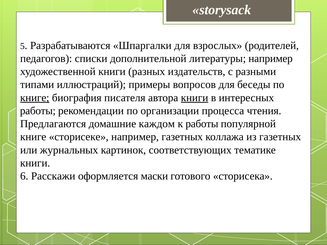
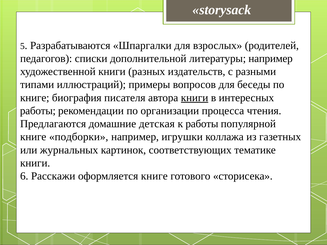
книге underline: present -> none (35, 98)
каждом: каждом -> детская (157, 124)
сторисеке: сторисеке -> подборки (79, 137)
например газетных: газетных -> игрушки (182, 137)
оформляется маски: маски -> книге (154, 176)
